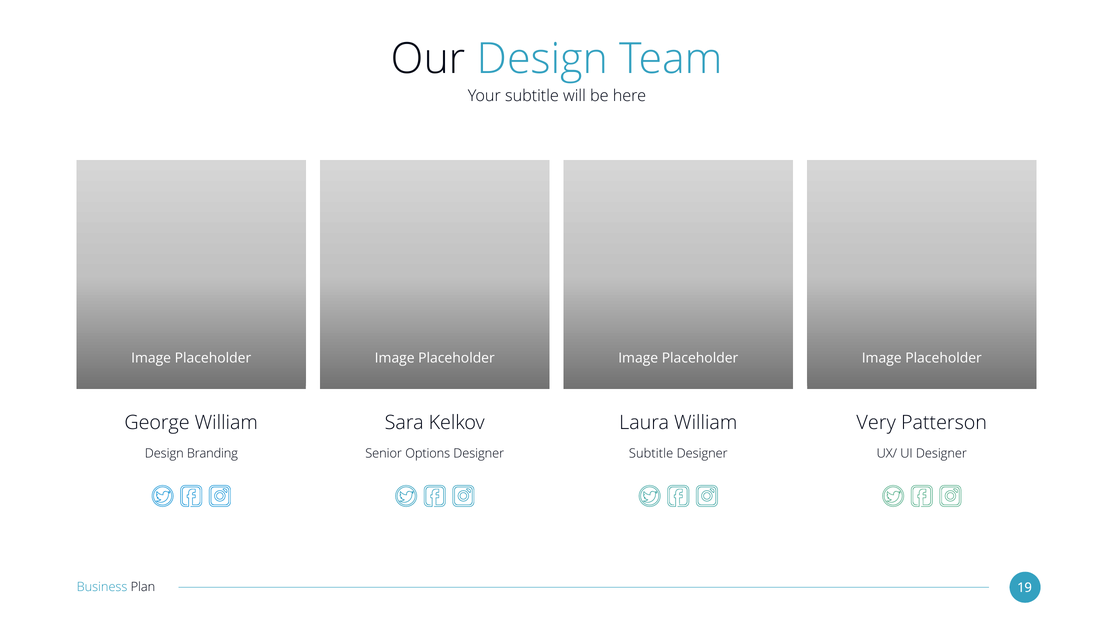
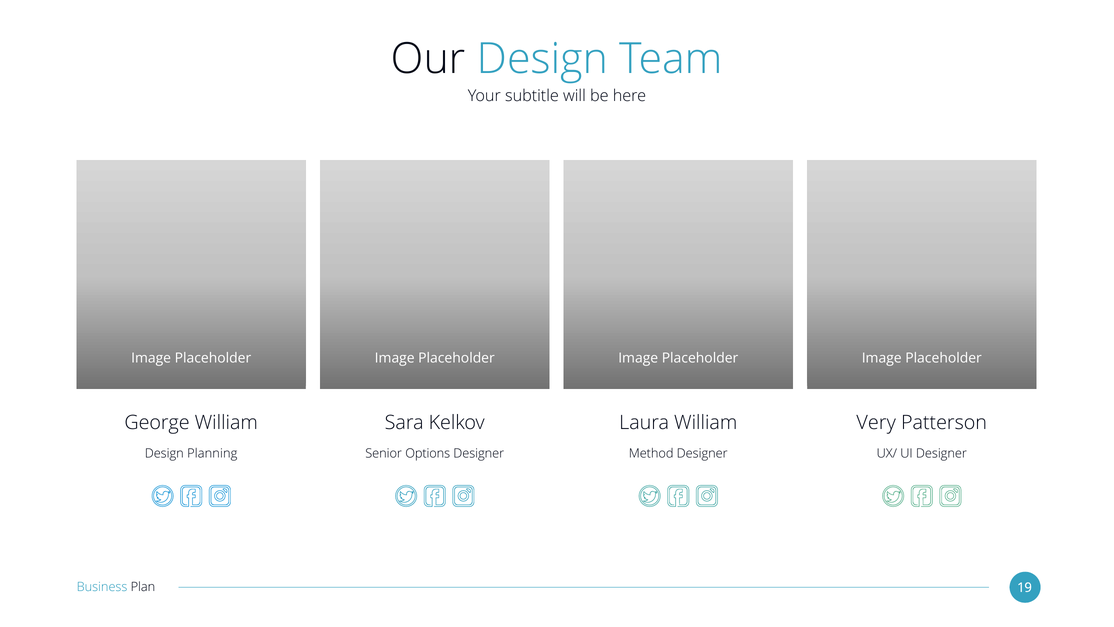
Branding: Branding -> Planning (212, 453)
Subtitle: Subtitle -> Method (651, 453)
